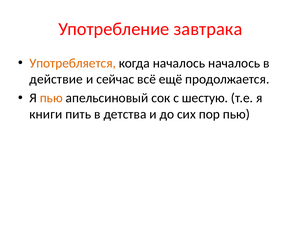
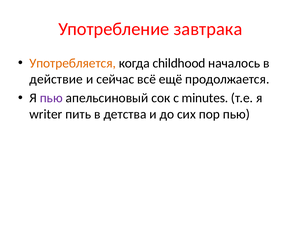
когда началось: началось -> childhood (179, 63)
пью colour: orange -> purple (51, 98)
шестую: шестую -> minutes (205, 98)
книги: книги -> writer (46, 114)
